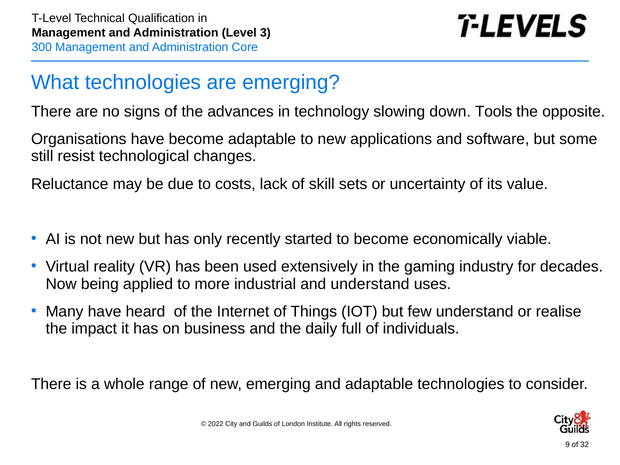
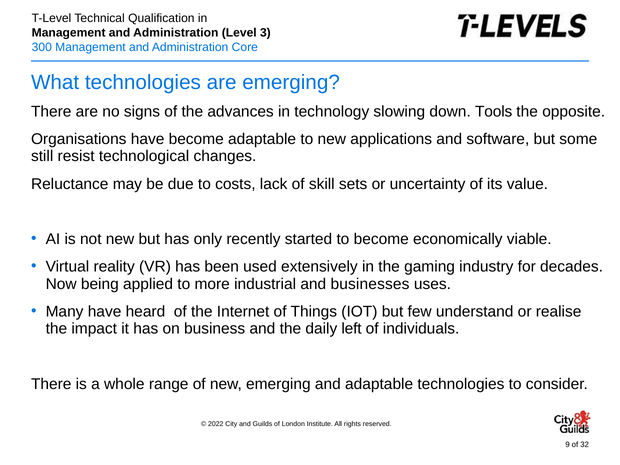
and understand: understand -> businesses (370, 284)
full: full -> left (352, 329)
